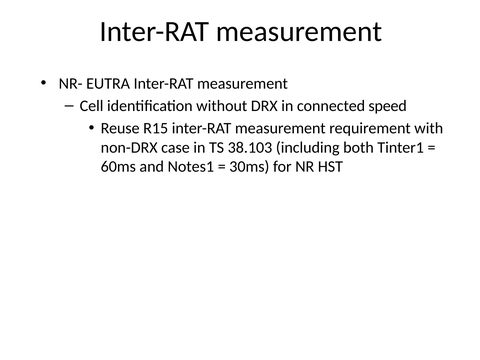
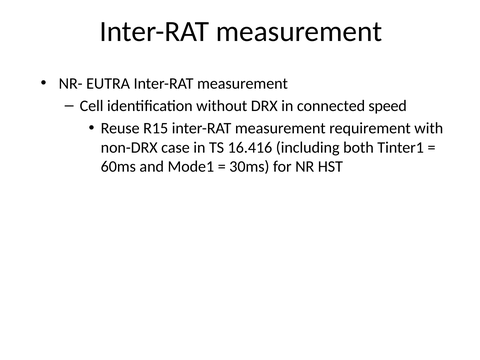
38.103: 38.103 -> 16.416 (250, 147)
Notes1: Notes1 -> Mode1 (191, 167)
